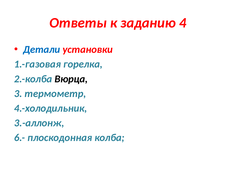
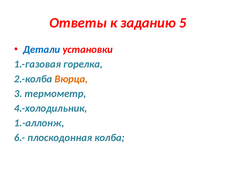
4: 4 -> 5 (183, 23)
Вюрца colour: black -> orange (71, 79)
3.-аллонж: 3.-аллонж -> 1.-аллонж (39, 123)
